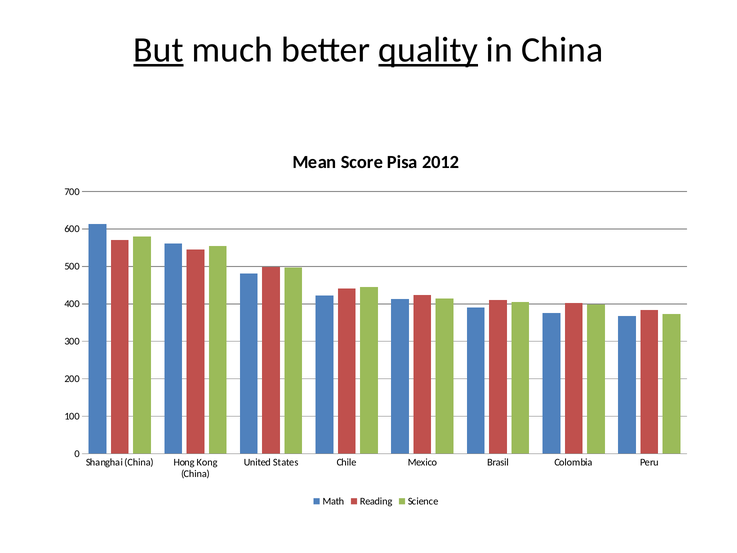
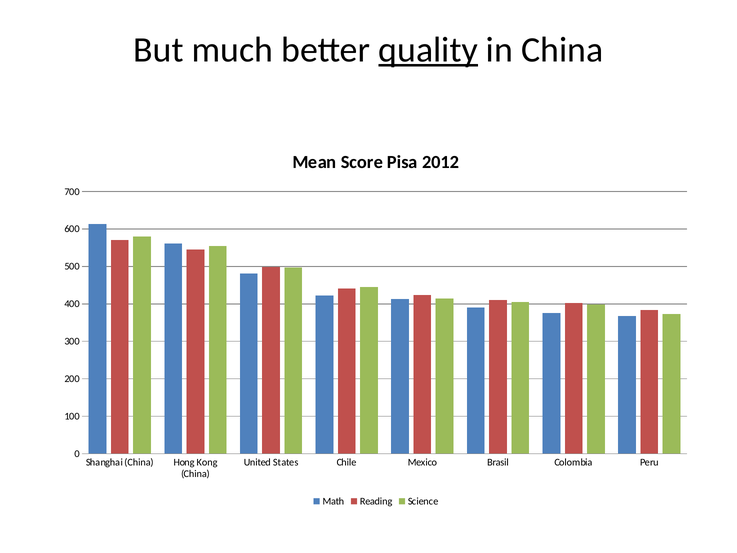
But underline: present -> none (158, 50)
